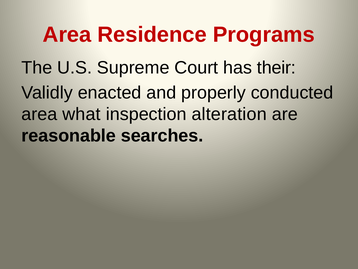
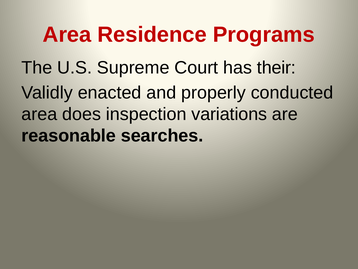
what: what -> does (82, 114)
alteration: alteration -> variations (229, 114)
